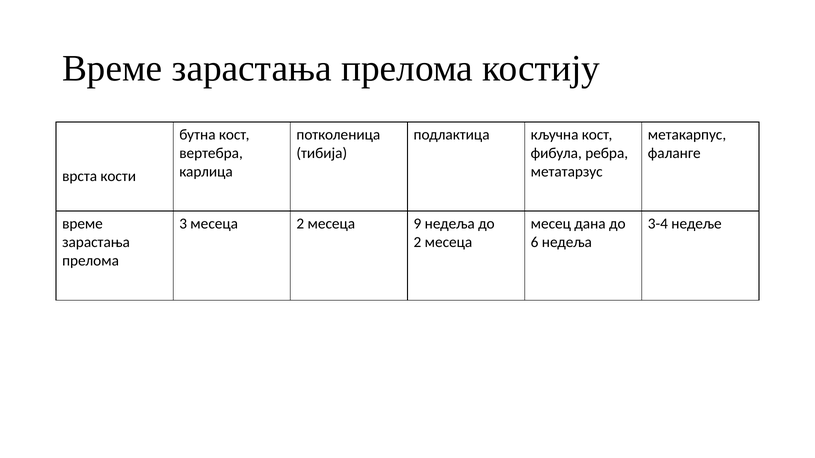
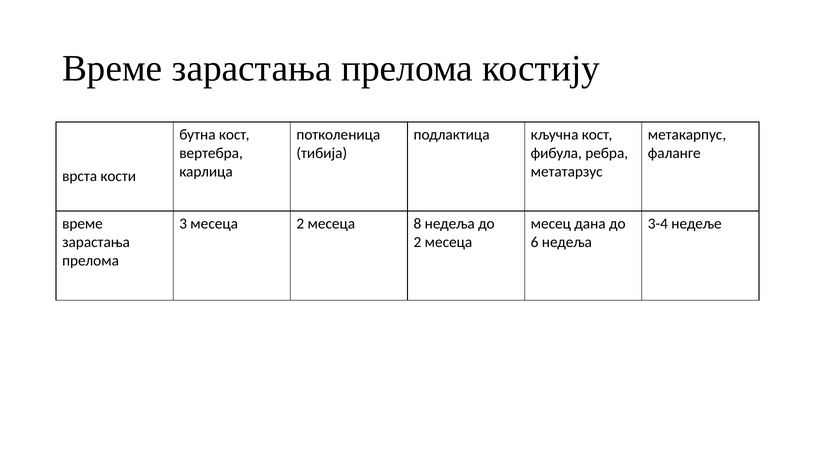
9: 9 -> 8 (417, 224)
